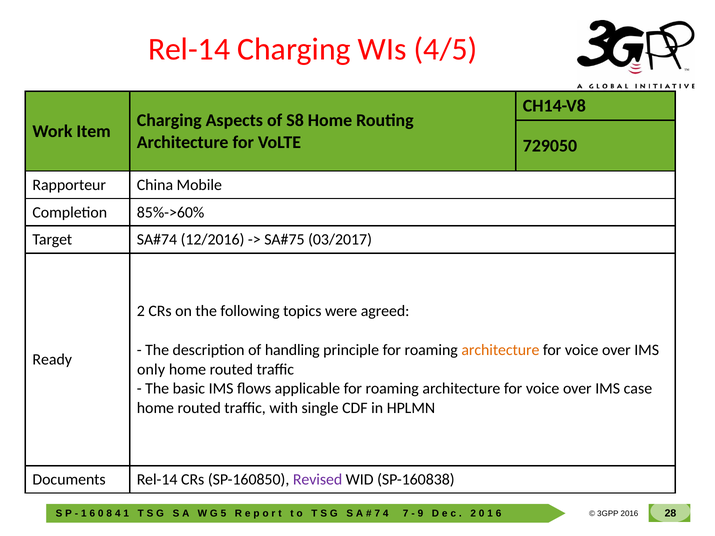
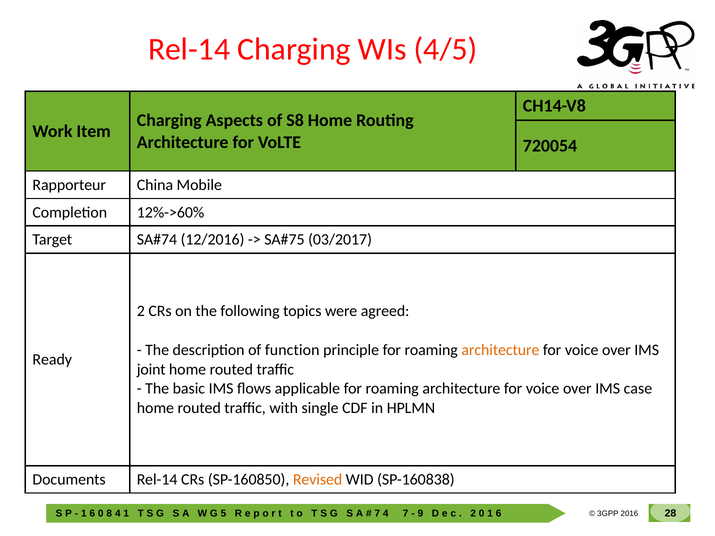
729050: 729050 -> 720054 (550, 146)
85%->60%: 85%->60% -> 12%->60% (171, 212)
handling: handling -> function (292, 350)
only: only -> joint (151, 370)
Revised colour: purple -> orange (318, 480)
